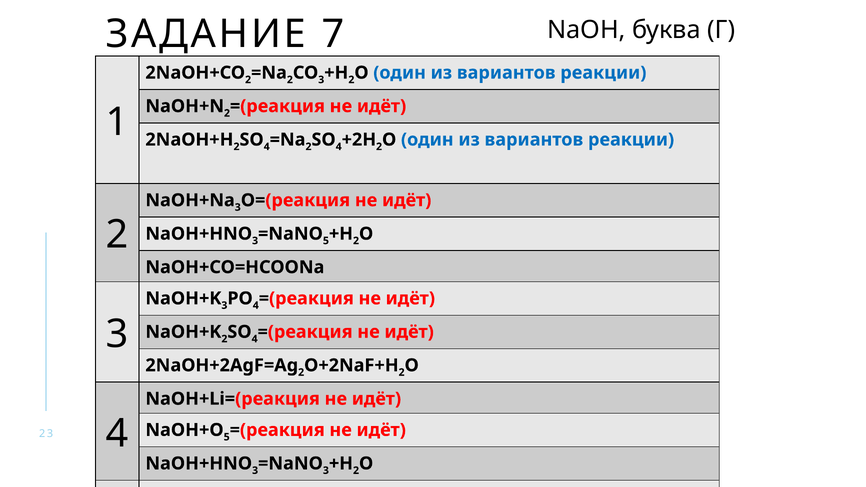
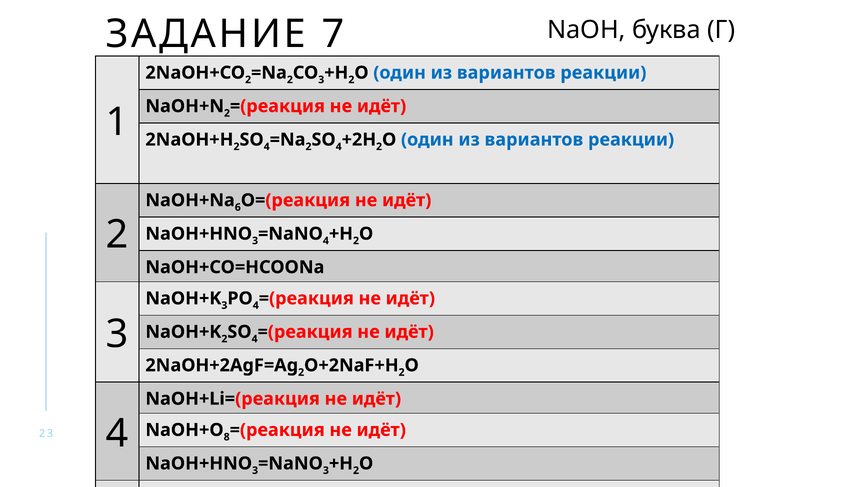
3: 3 -> 6 (238, 207)
5: 5 -> 4 (326, 241)
5: 5 -> 8 (227, 437)
